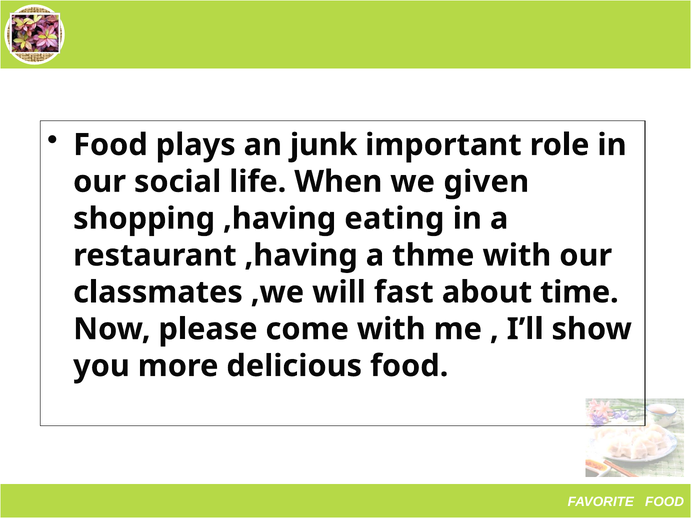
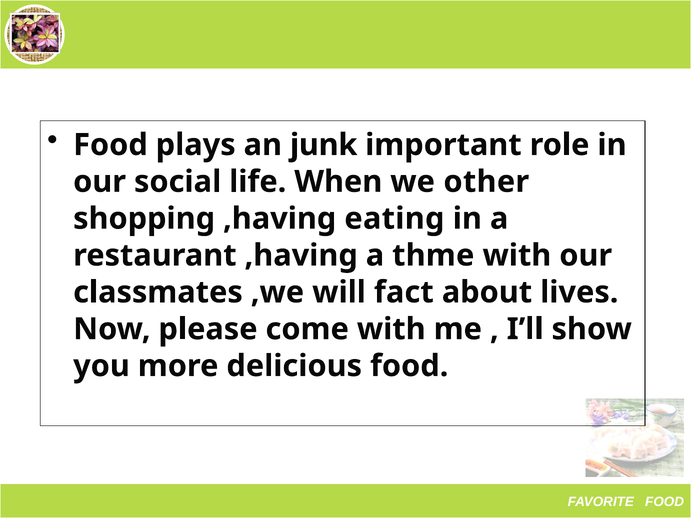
given: given -> other (486, 182)
fast: fast -> fact (404, 292)
time: time -> lives (579, 292)
